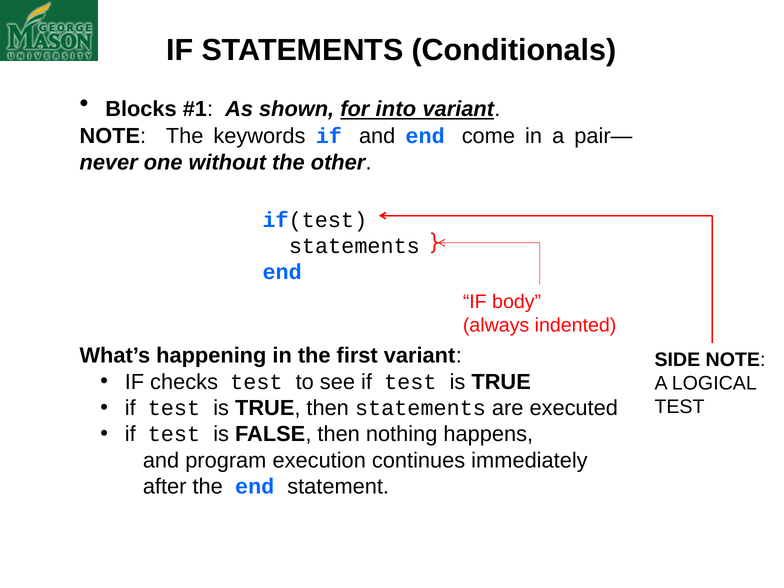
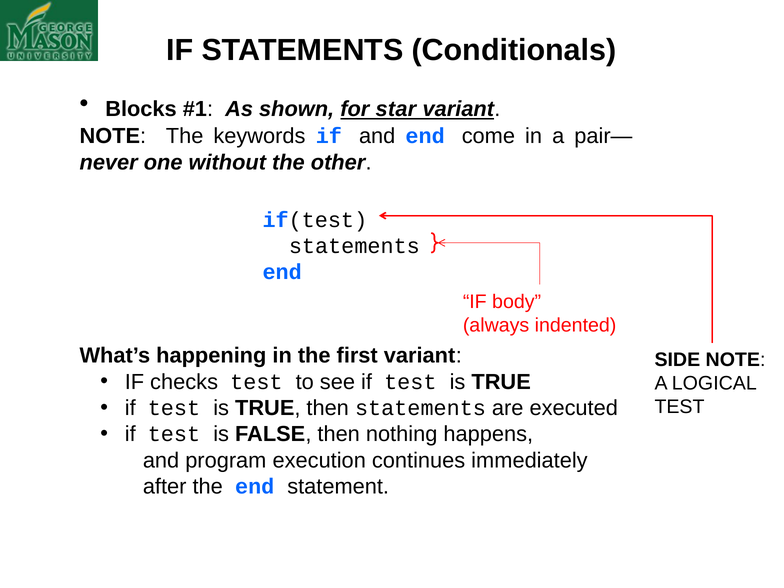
into: into -> star (396, 109)
